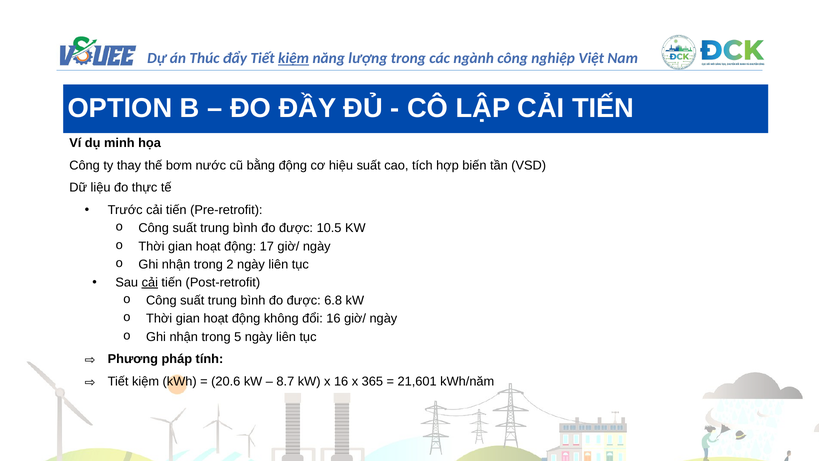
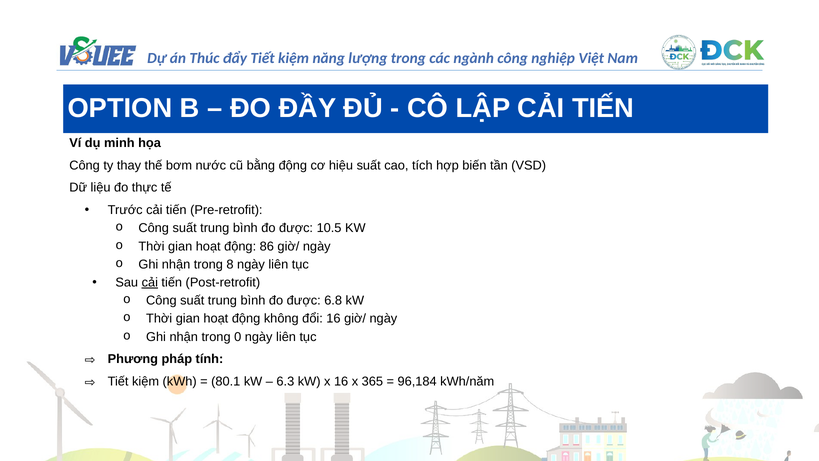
kiệm underline: present -> none (294, 58)
17: 17 -> 86 (267, 246)
2: 2 -> 8 (230, 264)
5: 5 -> 0 (238, 337)
20.6: 20.6 -> 80.1 (226, 381)
8.7: 8.7 -> 6.3 (285, 381)
21,601: 21,601 -> 96,184 (417, 381)
